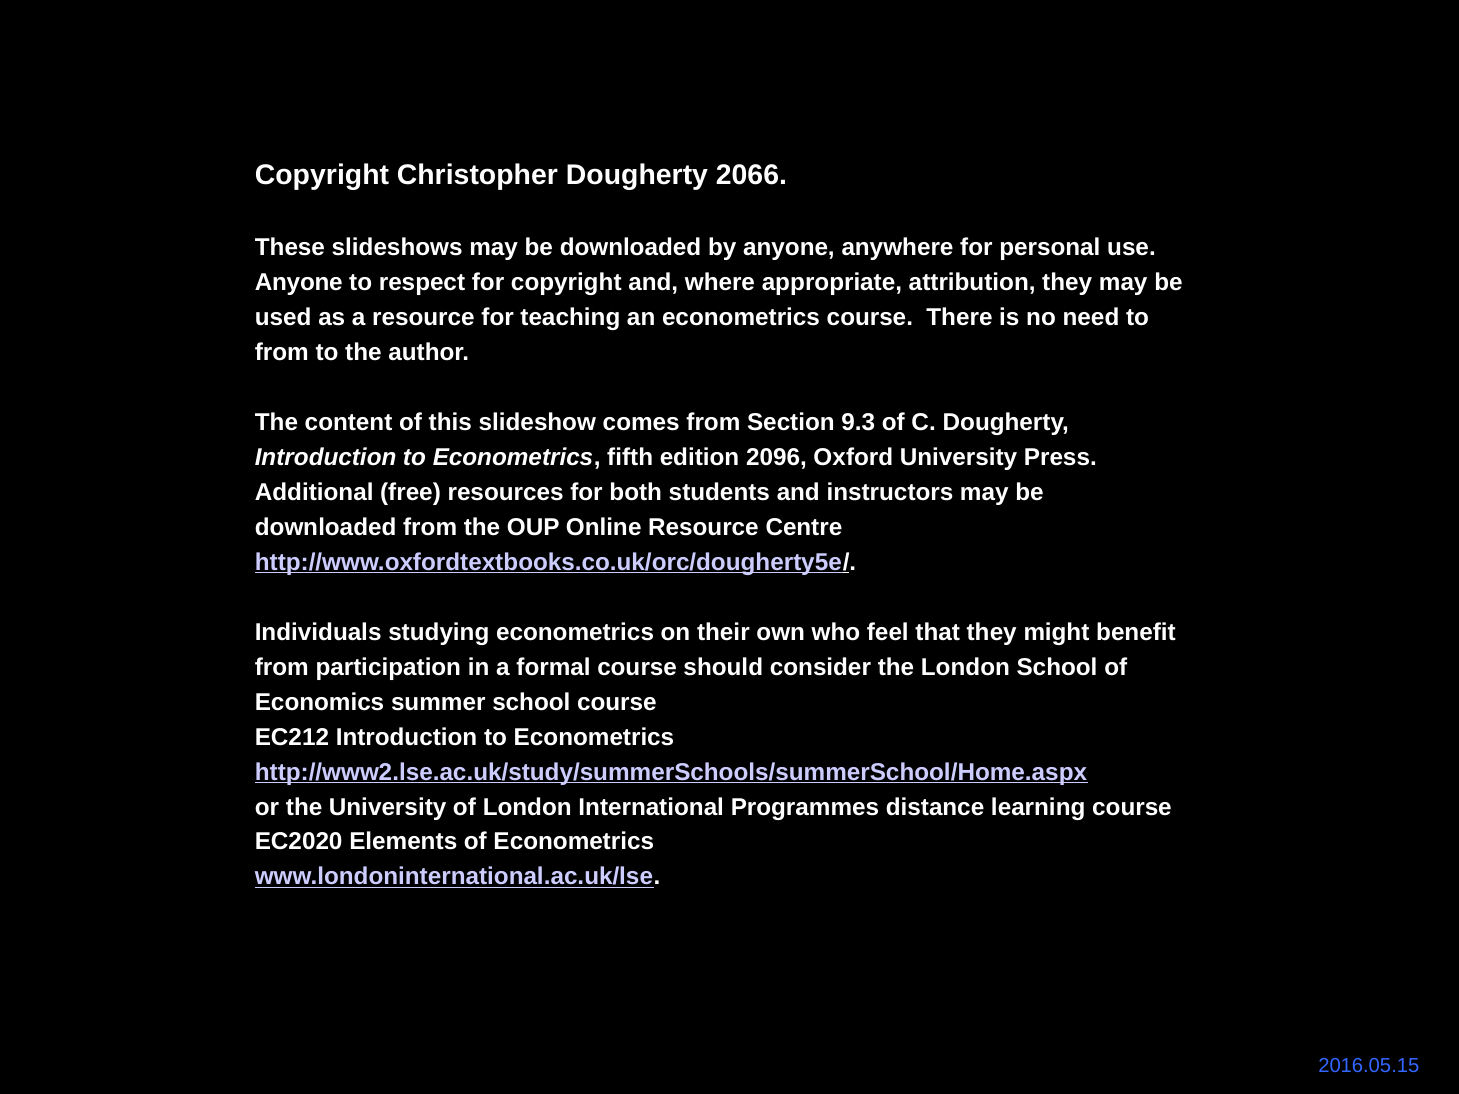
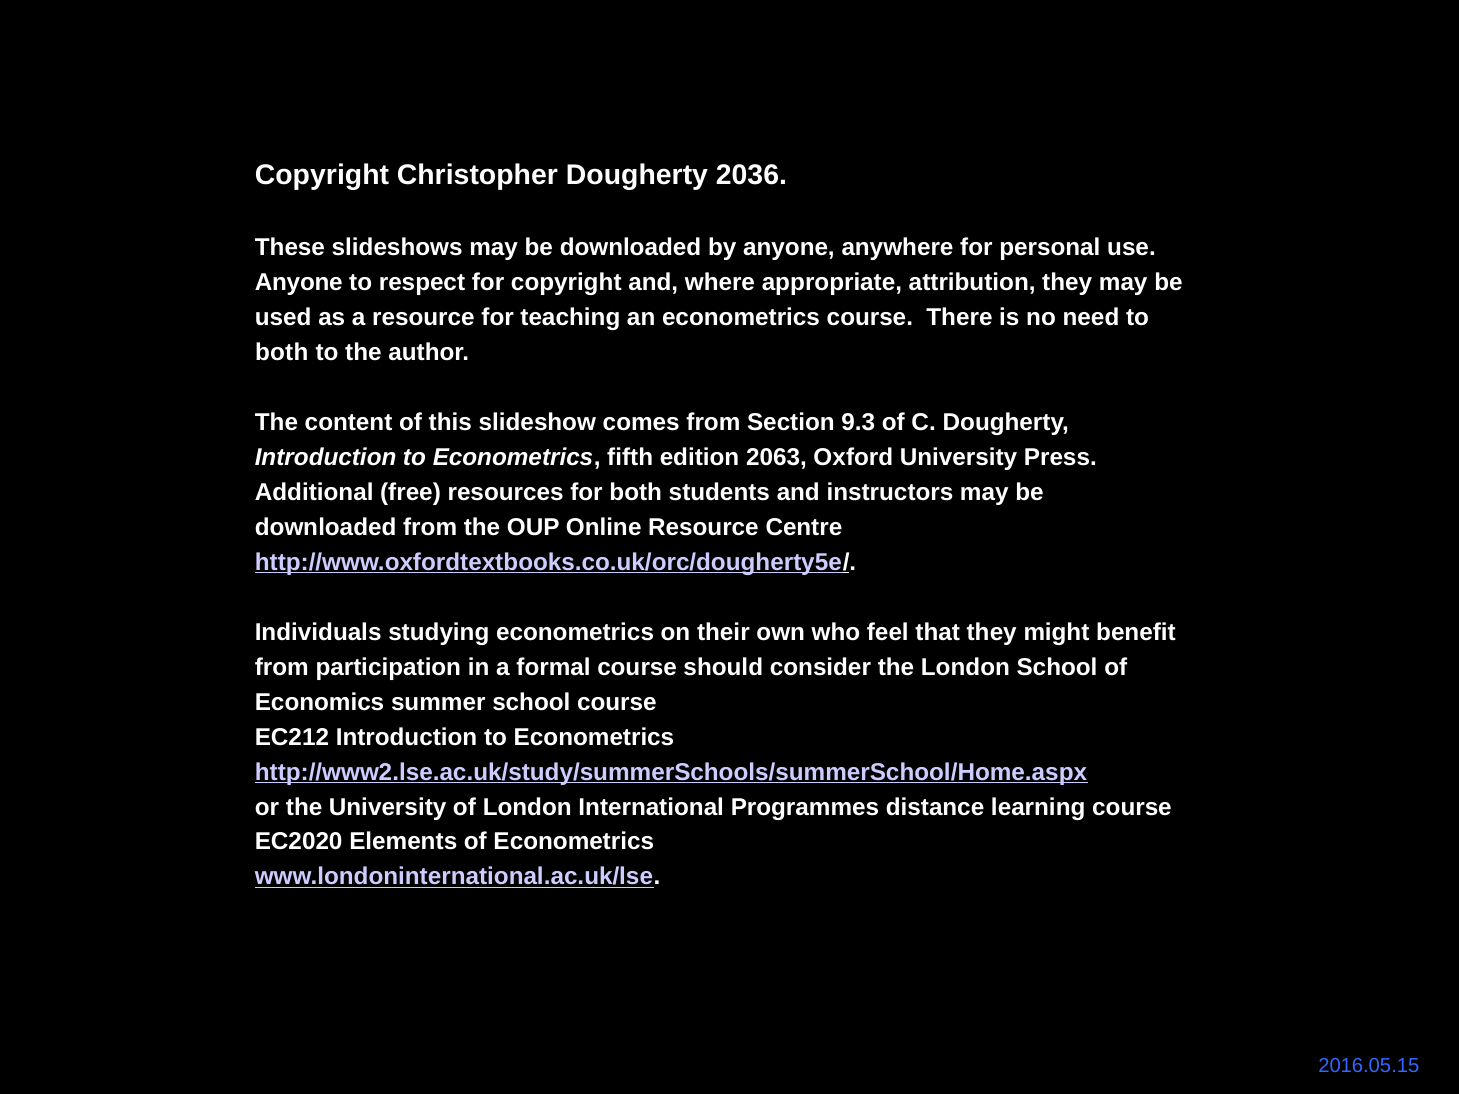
2066: 2066 -> 2036 (751, 175)
from: from -> both (282, 352)
2096: 2096 -> 2063 (776, 457)
